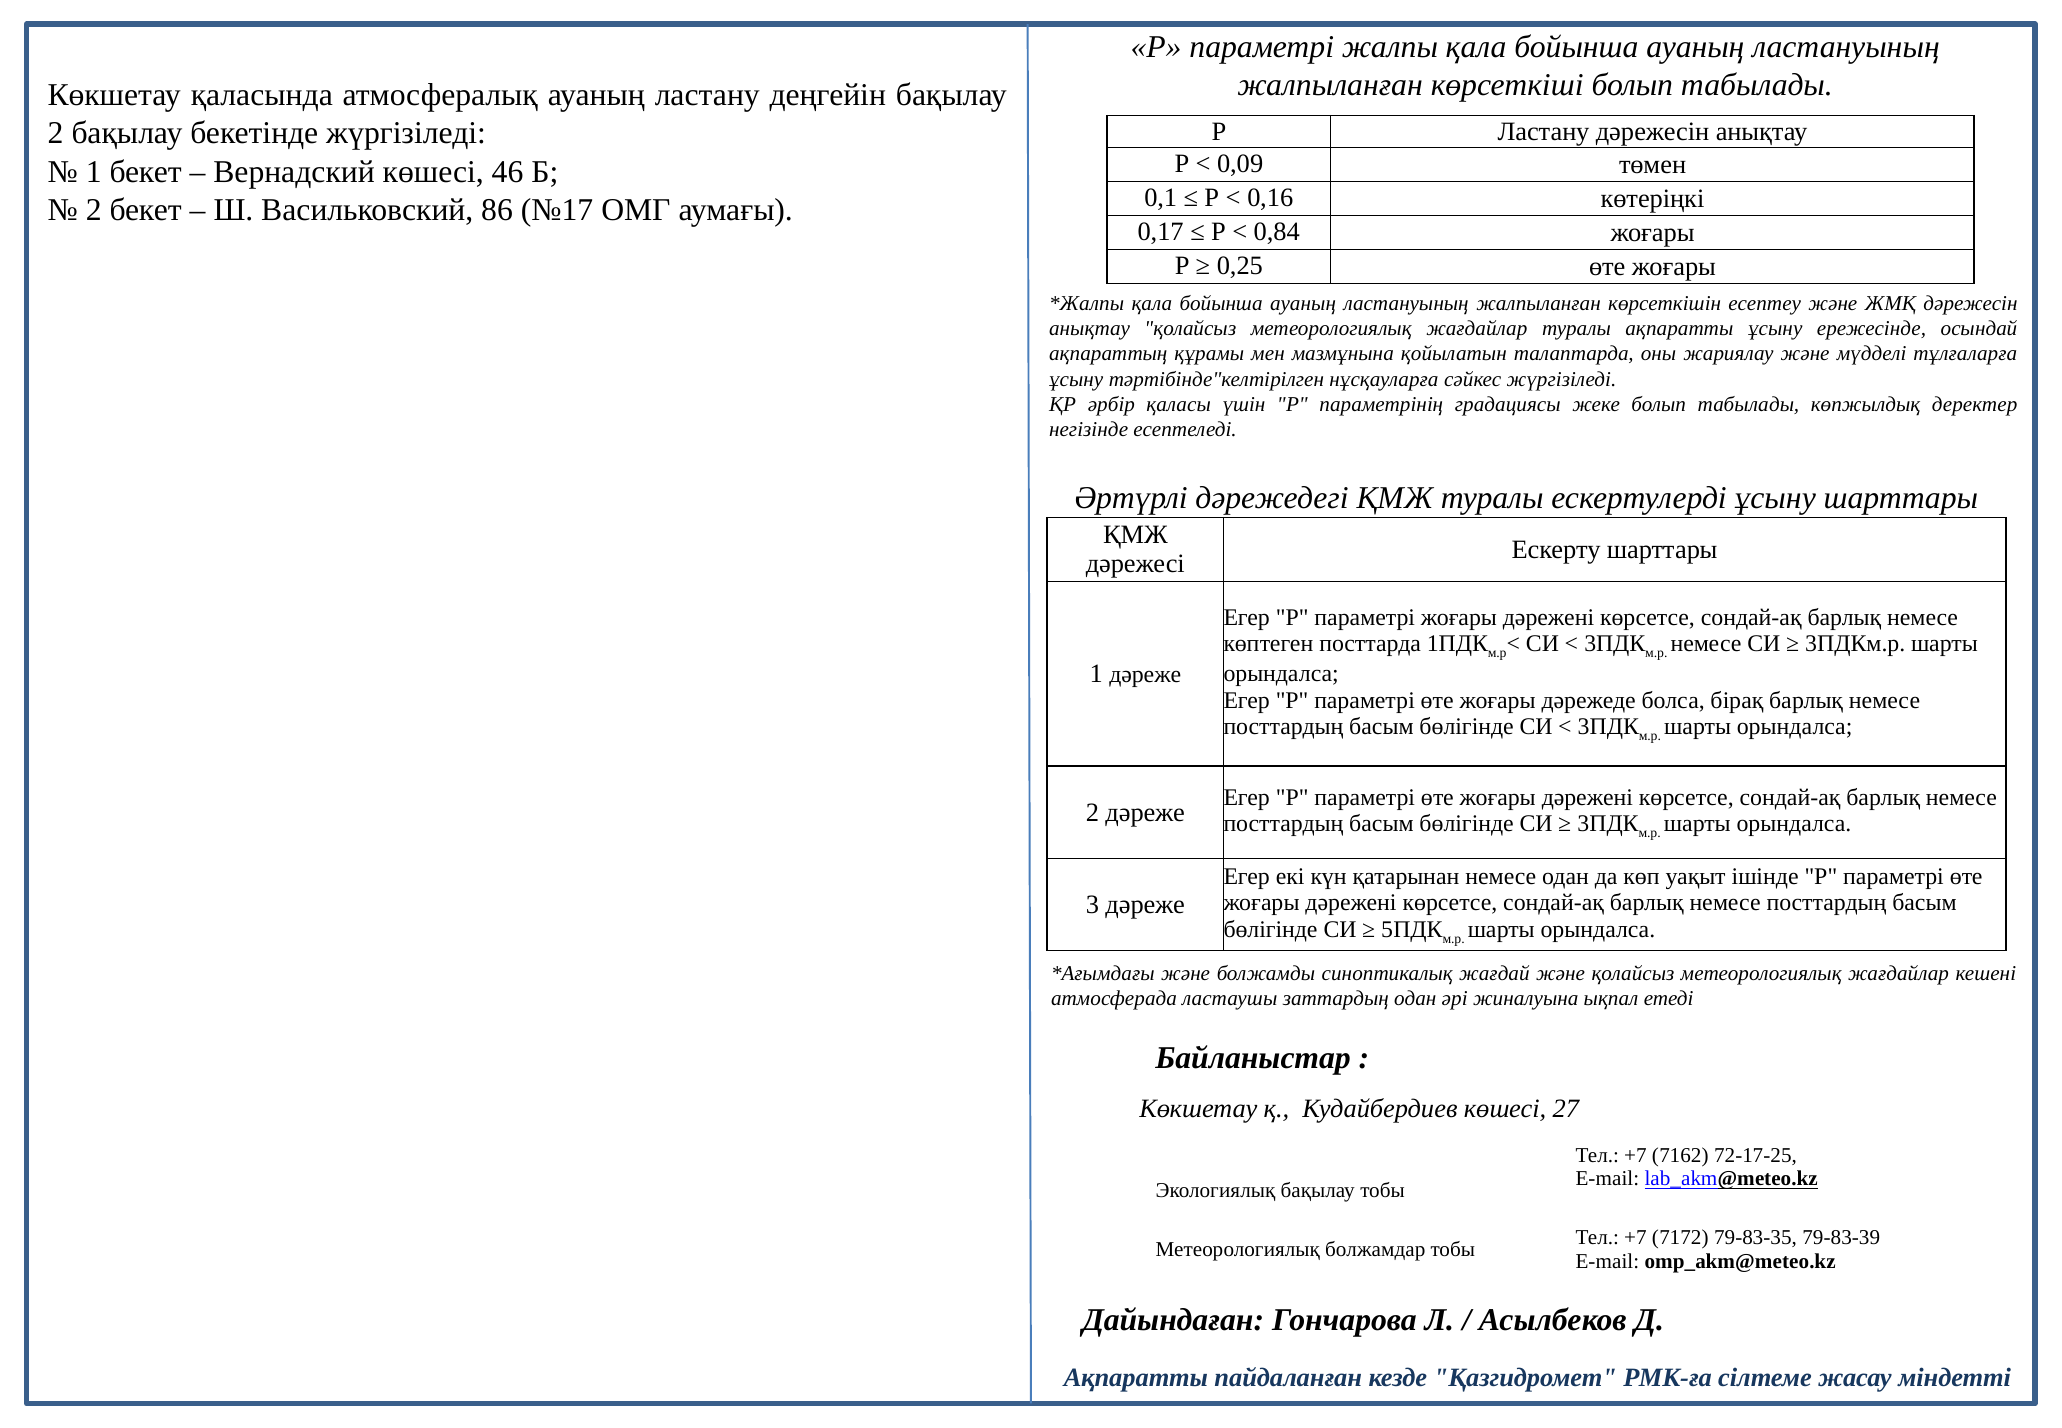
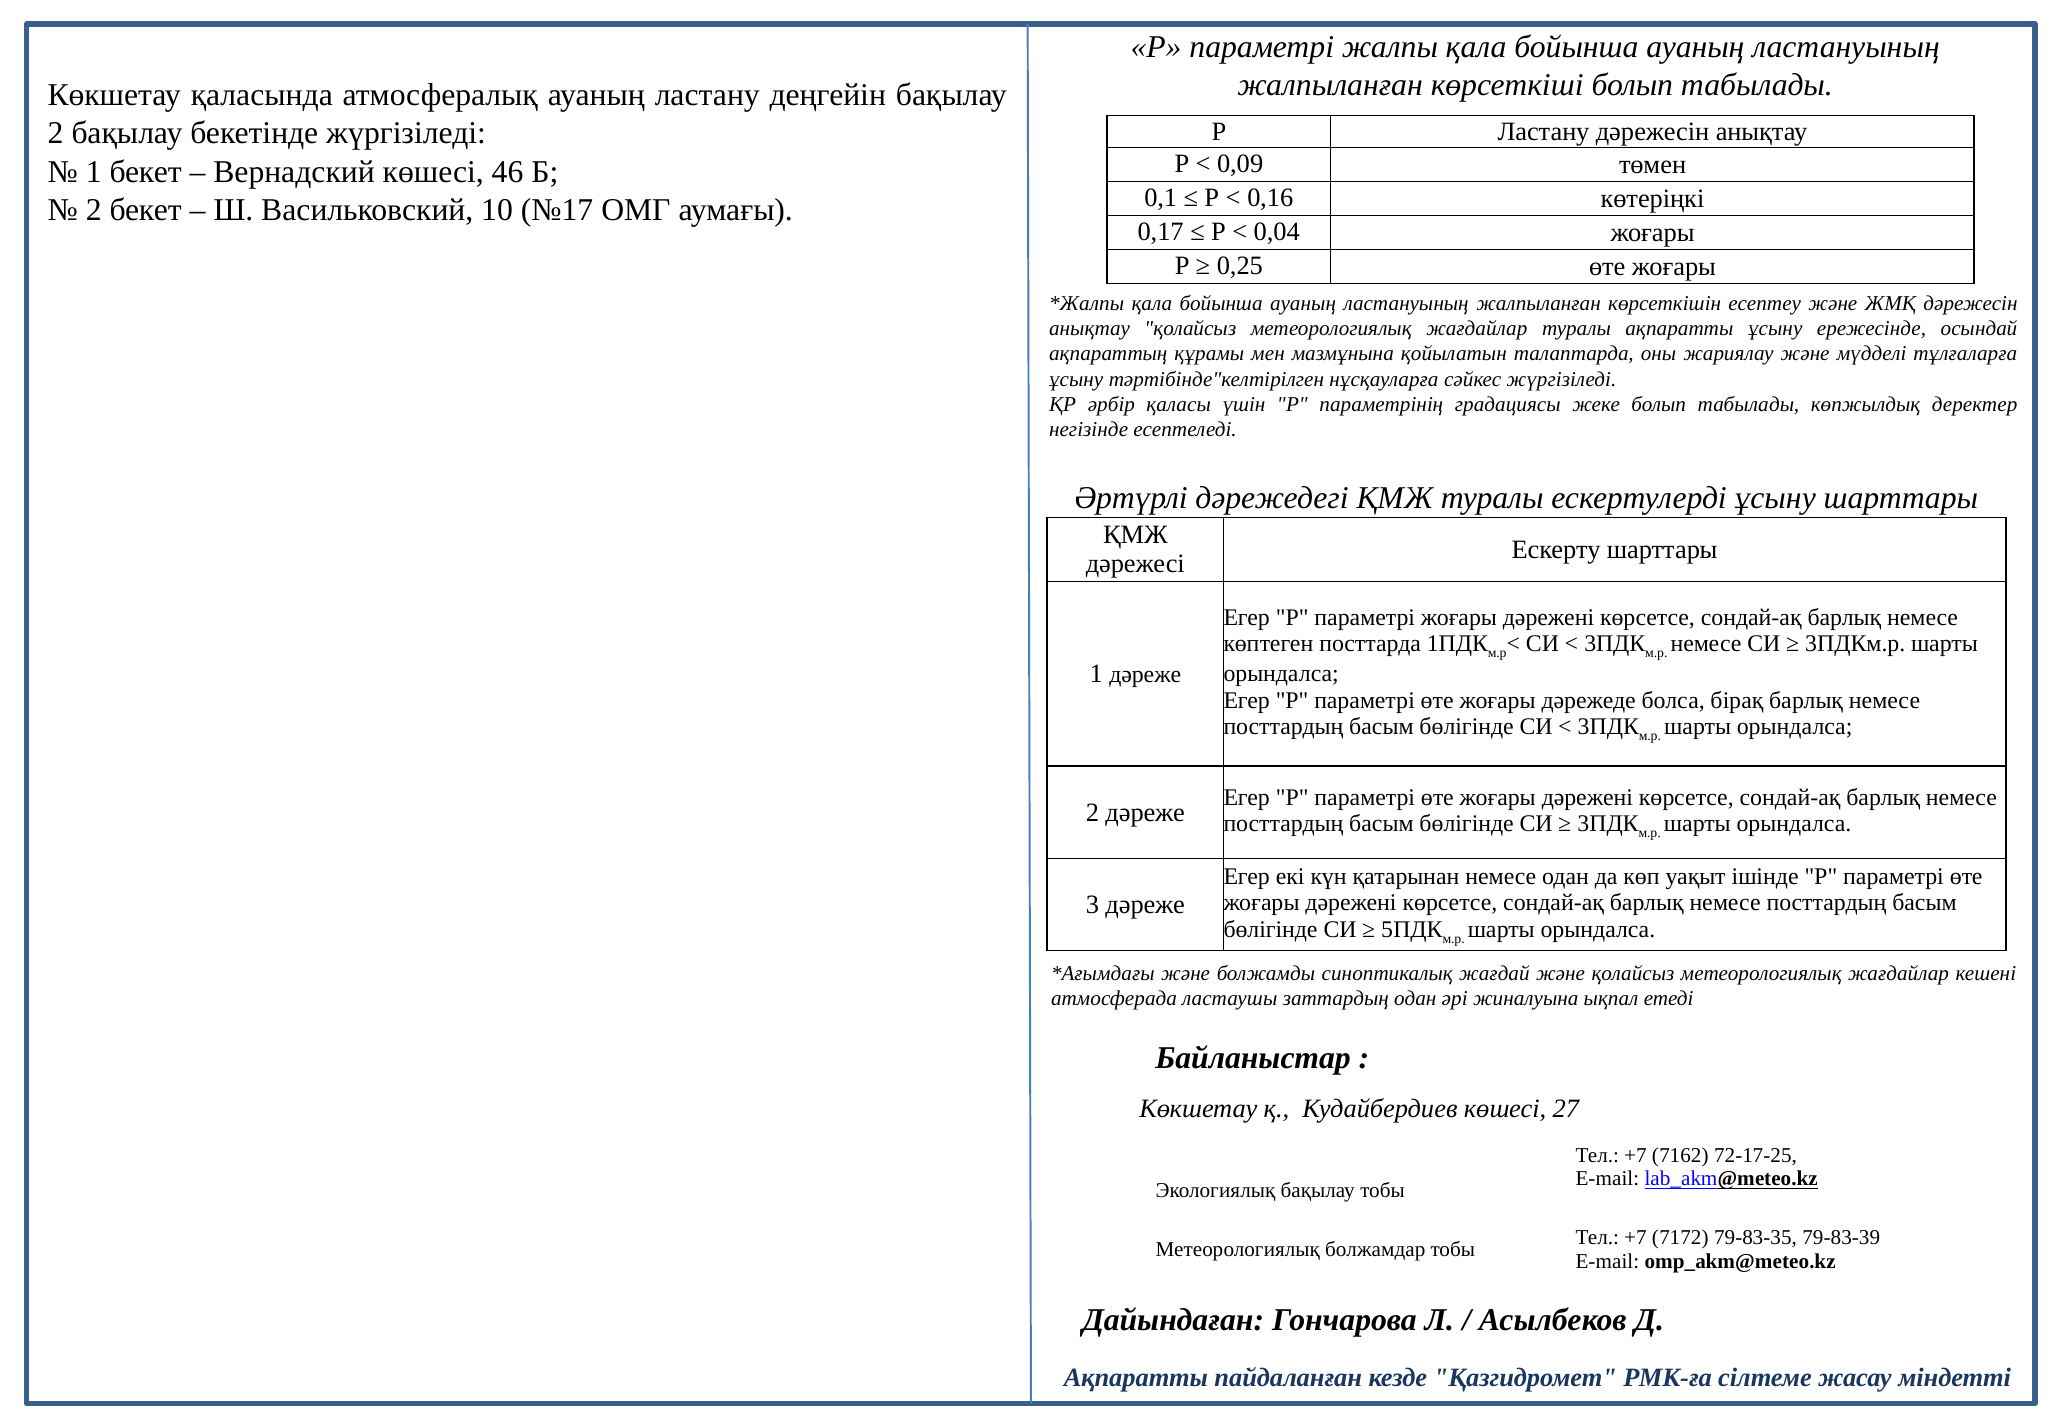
86: 86 -> 10 (497, 210)
0,84: 0,84 -> 0,04 (1277, 232)
